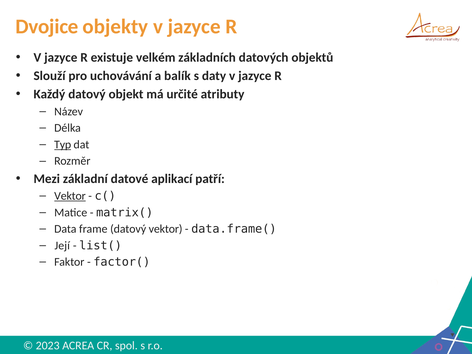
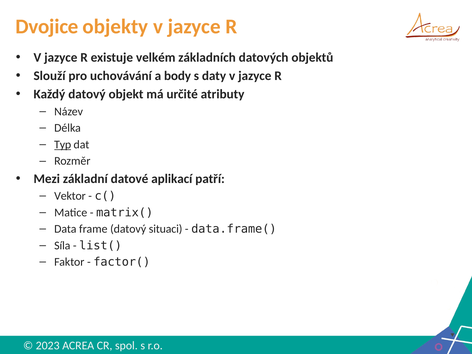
balík: balík -> body (178, 76)
Vektor underline: present -> none (70, 196)
datový vektor: vektor -> situaci (166, 229)
Její: Její -> Síla (62, 246)
